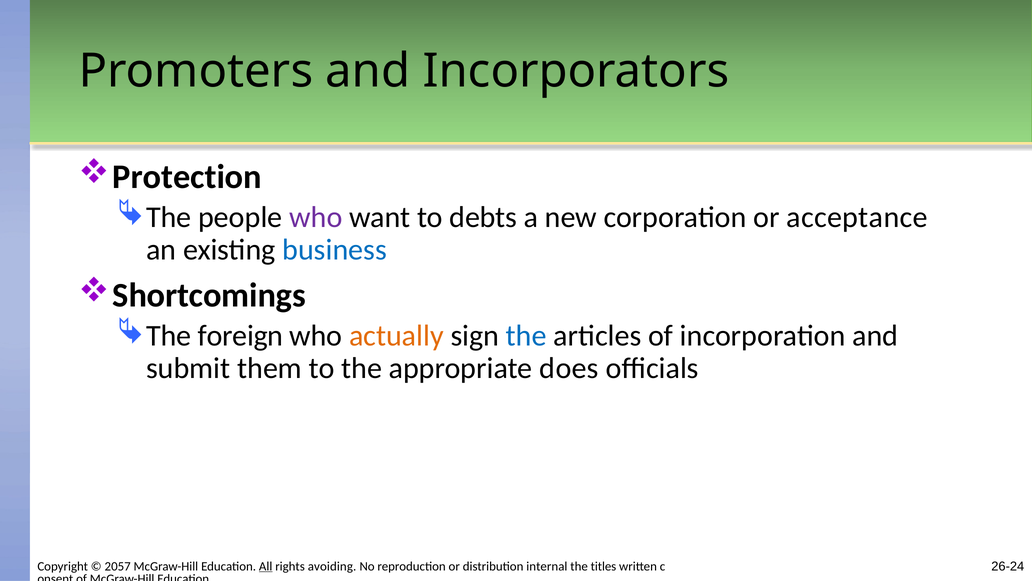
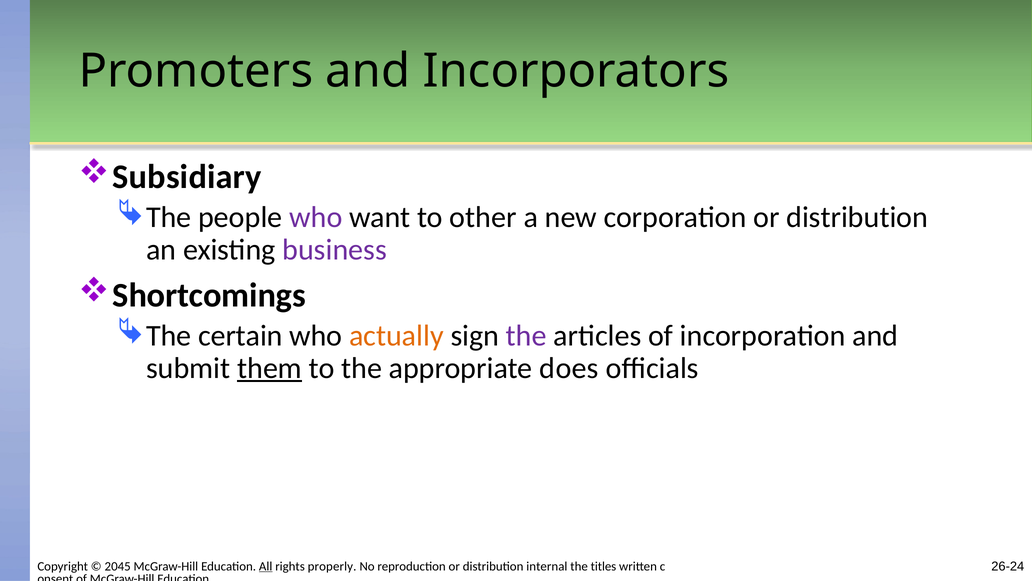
Protection: Protection -> Subsidiary (187, 177)
debts: debts -> other (483, 217)
corporation or acceptance: acceptance -> distribution (857, 217)
business colour: blue -> purple (335, 250)
foreign: foreign -> certain (240, 335)
the colour: blue -> purple (526, 335)
them underline: none -> present (270, 368)
2057: 2057 -> 2045 (118, 566)
avoiding: avoiding -> properly (332, 566)
